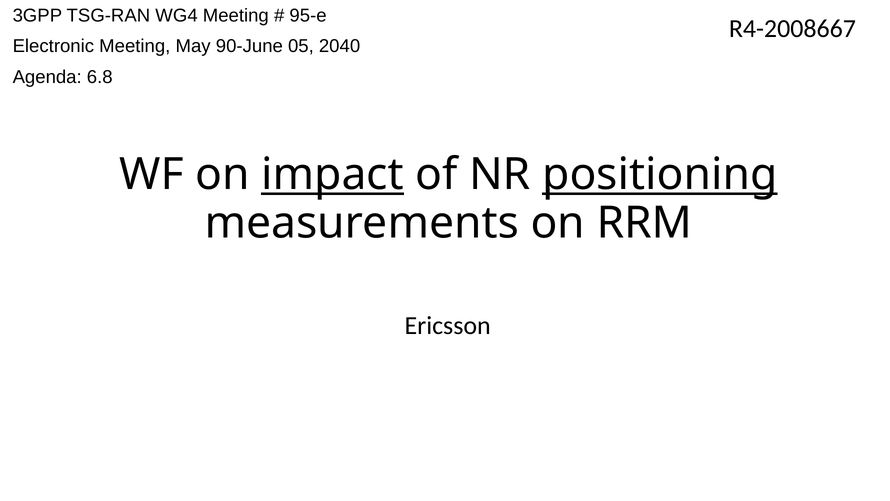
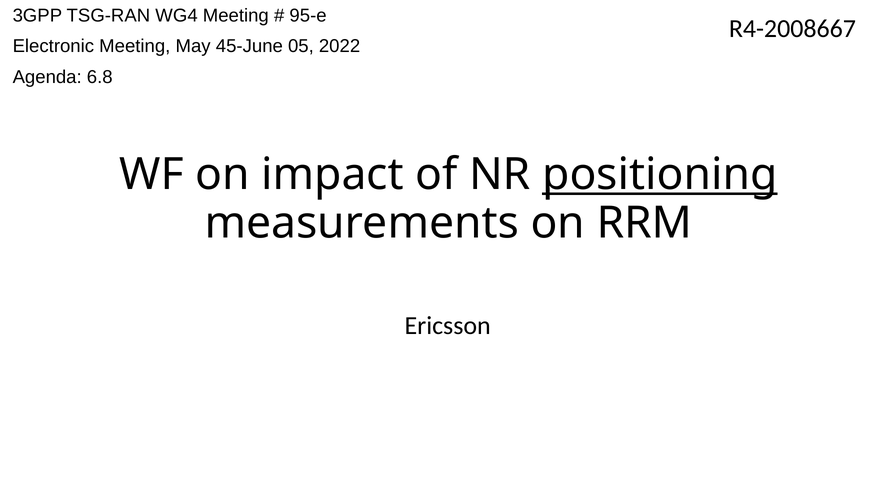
90-June: 90-June -> 45-June (249, 46)
2040: 2040 -> 2022 (340, 46)
impact underline: present -> none (332, 175)
